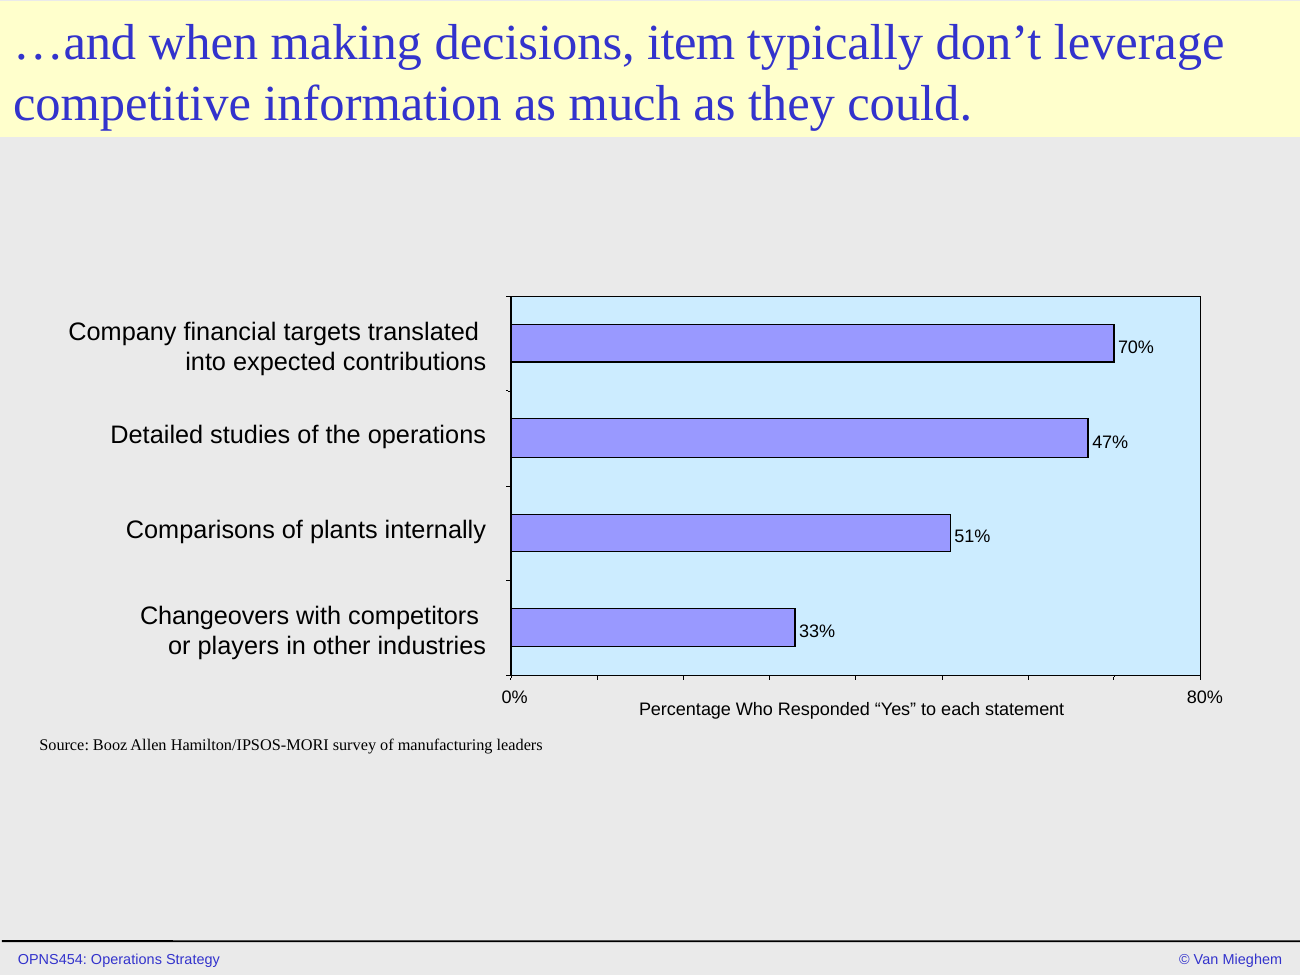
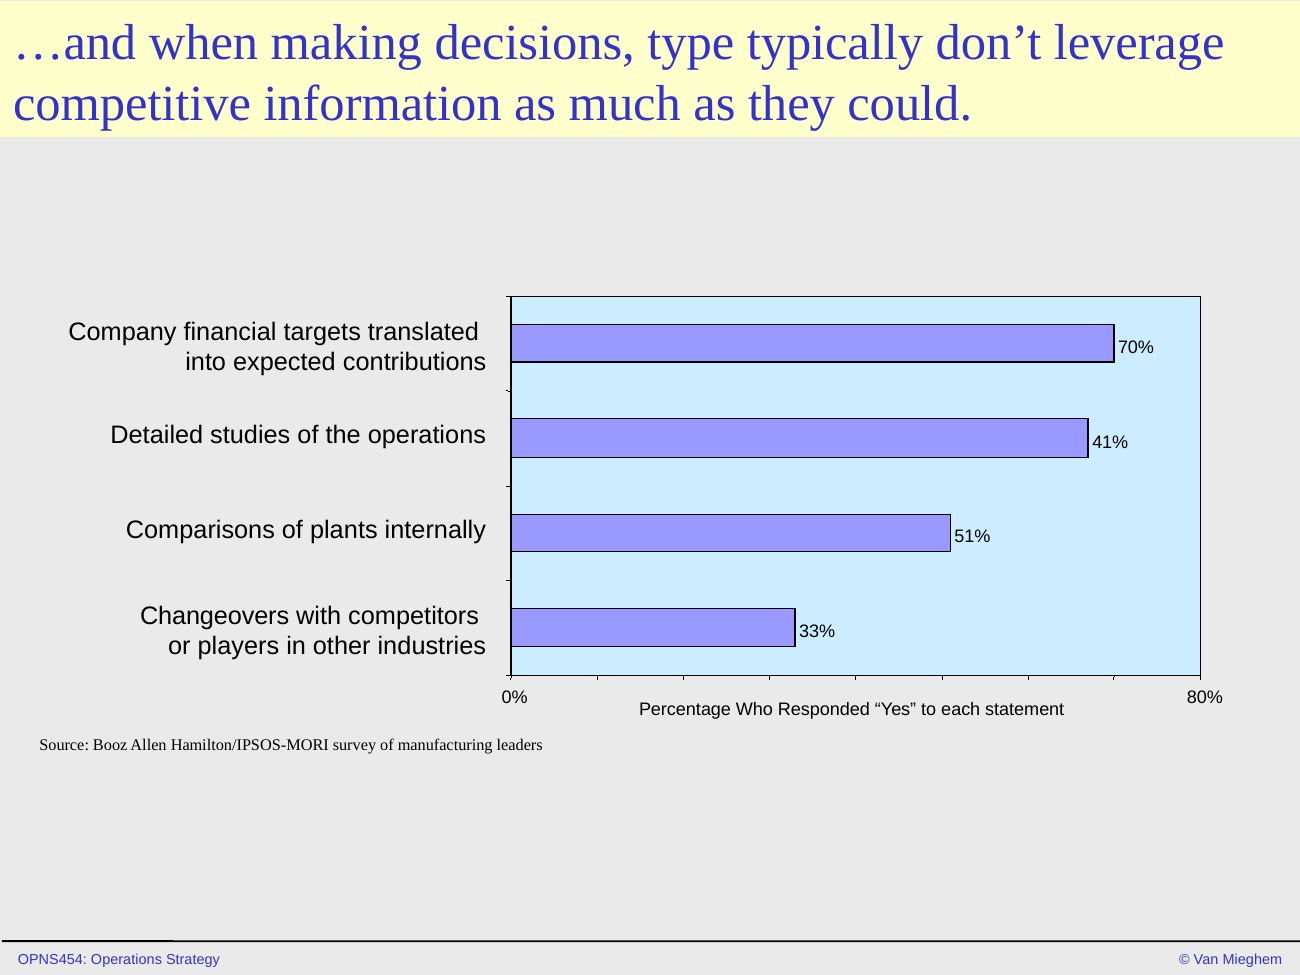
item: item -> type (691, 43)
47%: 47% -> 41% (1110, 442)
